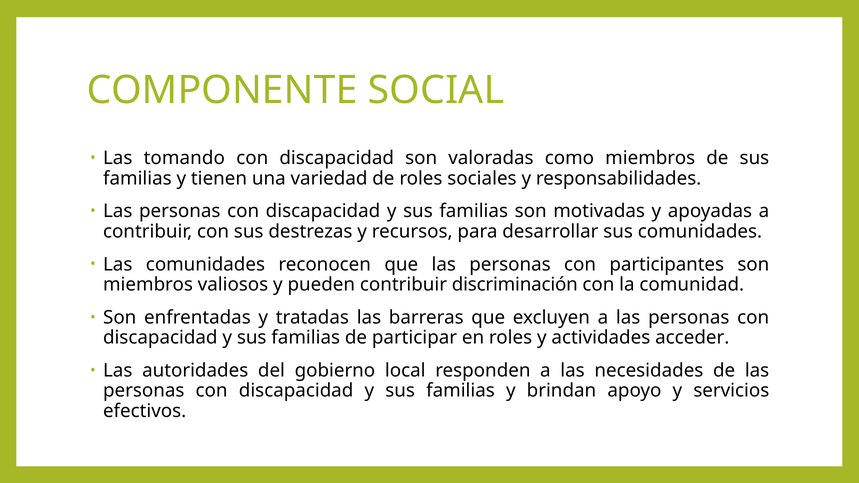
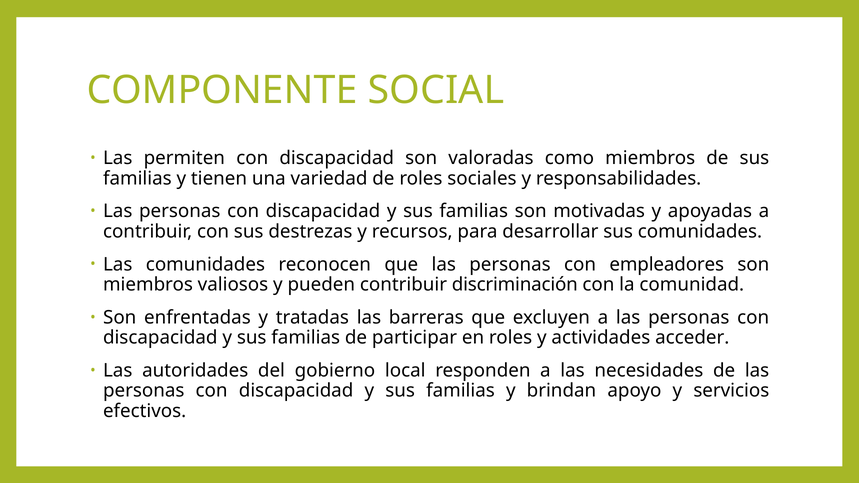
tomando: tomando -> permiten (184, 158)
participantes: participantes -> empleadores (667, 264)
